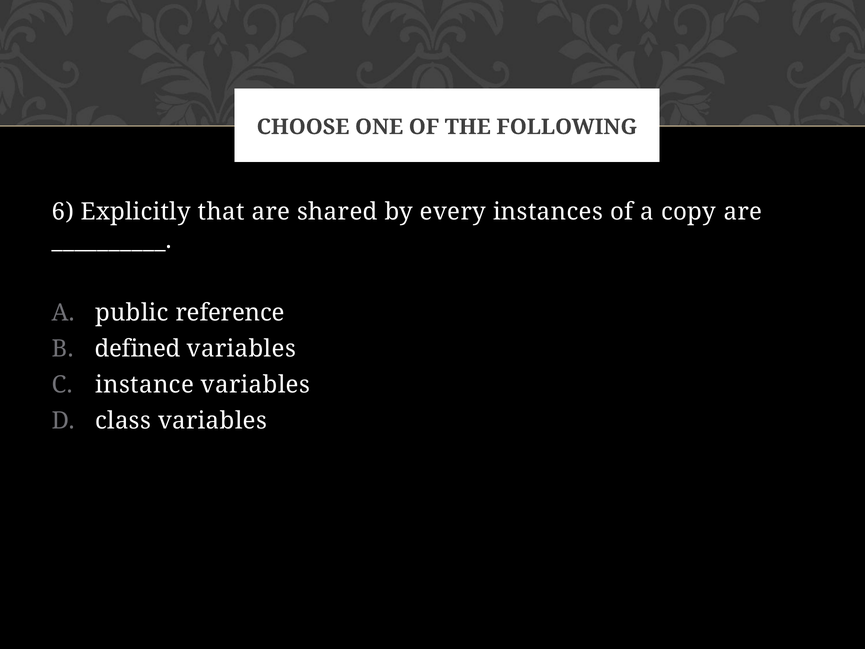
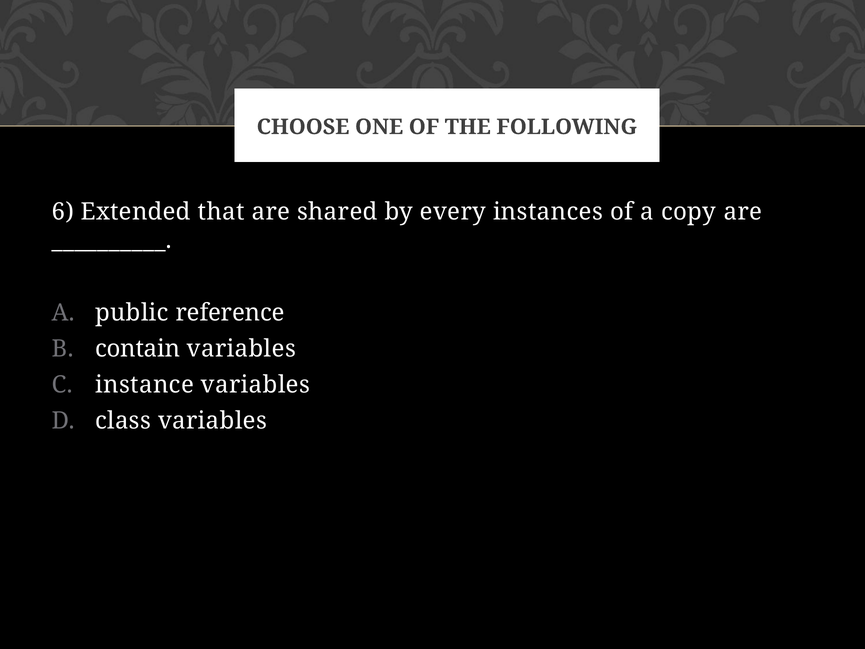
Explicitly: Explicitly -> Extended (136, 212)
defined: defined -> contain (138, 349)
